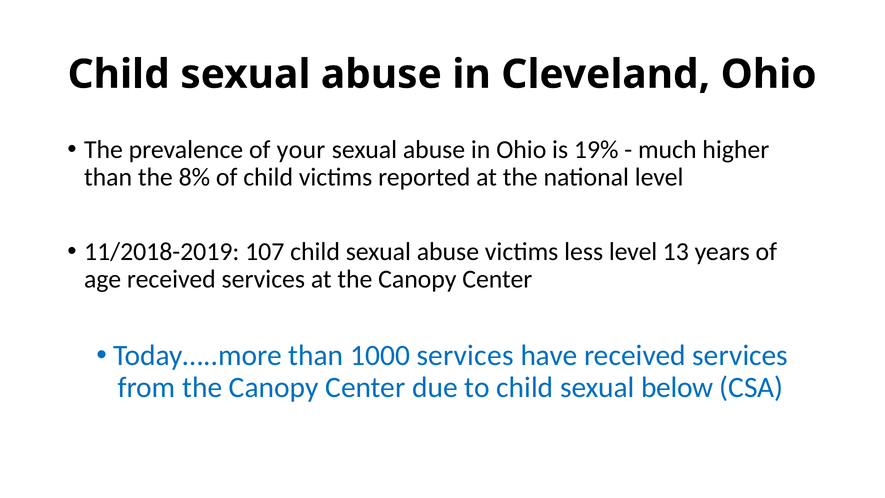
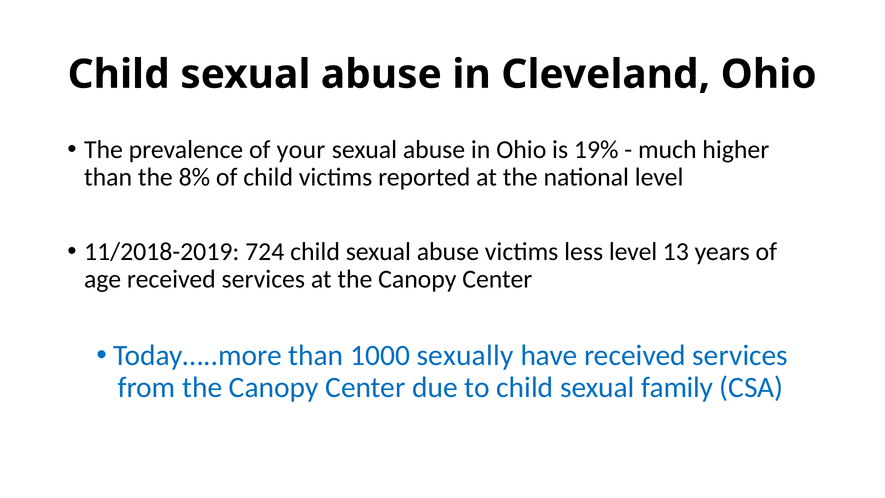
107: 107 -> 724 (265, 251)
1000 services: services -> sexually (465, 355)
below: below -> family (677, 387)
